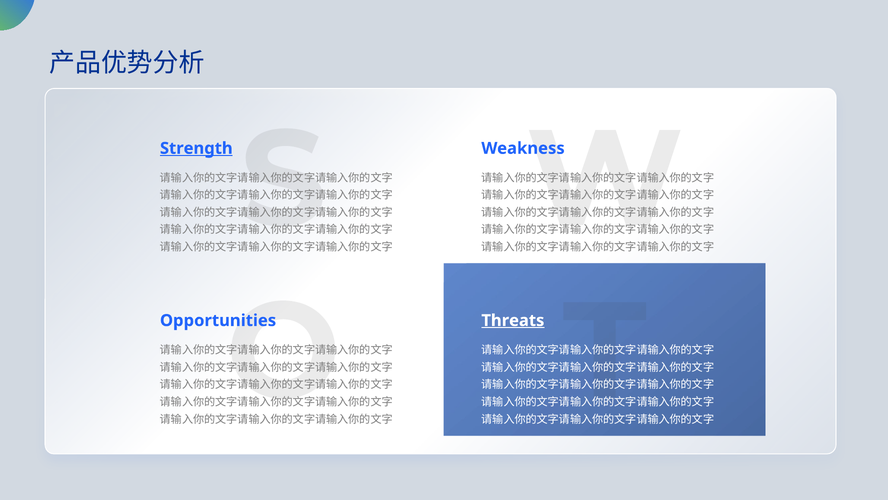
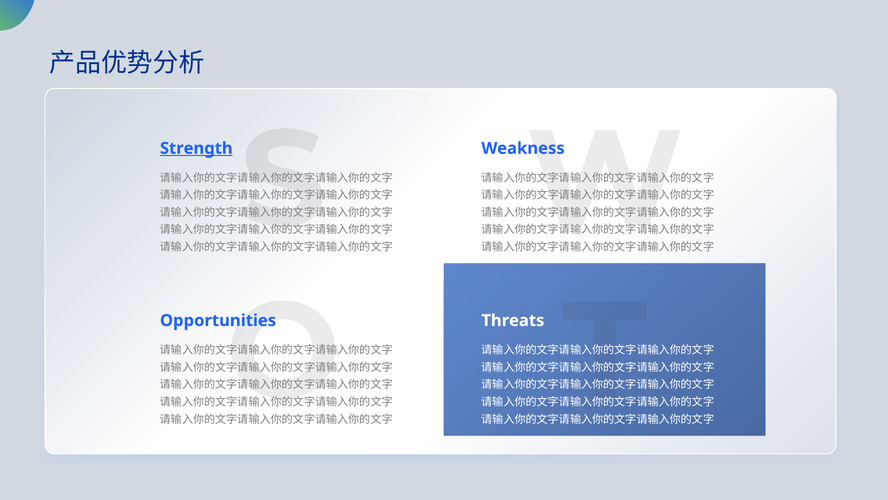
Threats underline: present -> none (513, 320)
